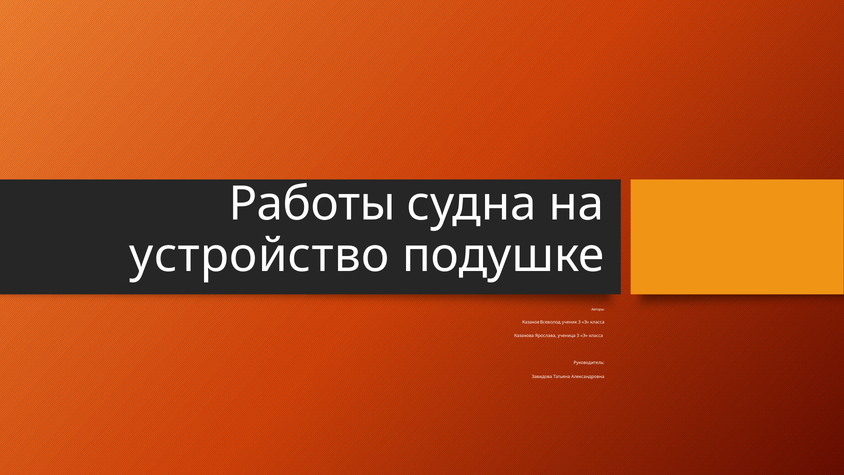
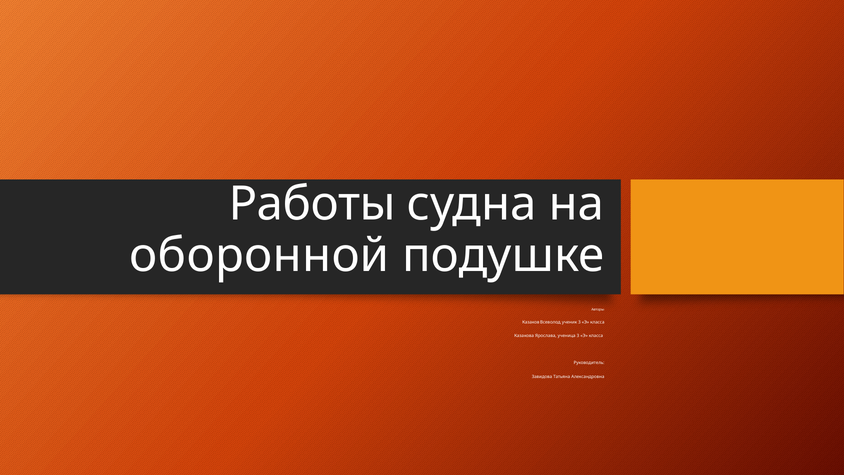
устройство: устройство -> оборонной (259, 255)
